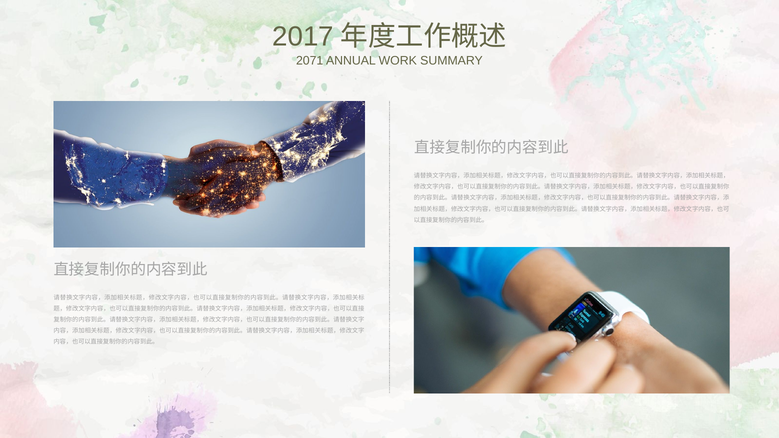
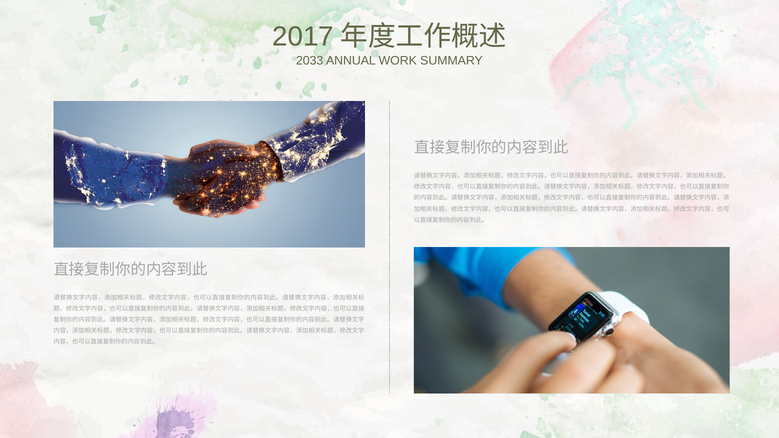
2071: 2071 -> 2033 (310, 60)
